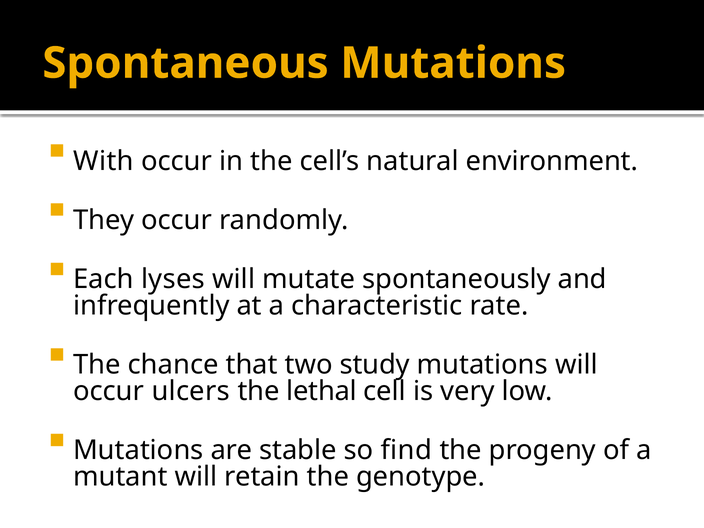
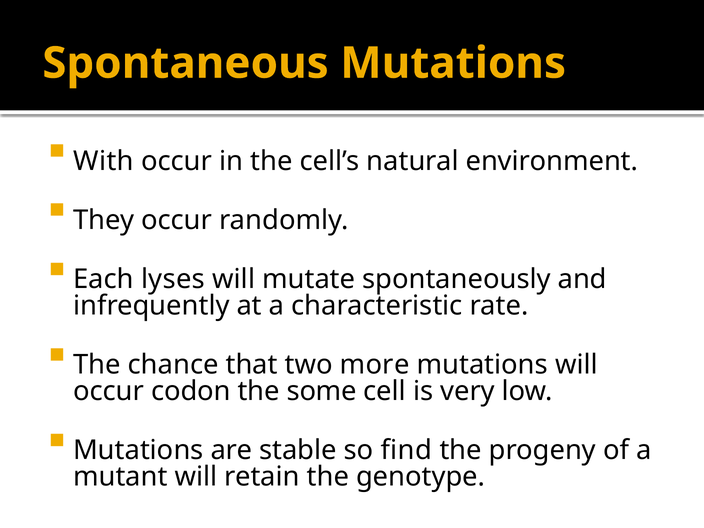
study: study -> more (375, 365)
ulcers: ulcers -> codon (191, 391)
lethal: lethal -> some (322, 391)
